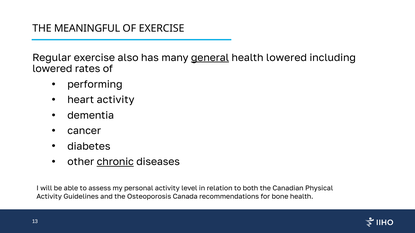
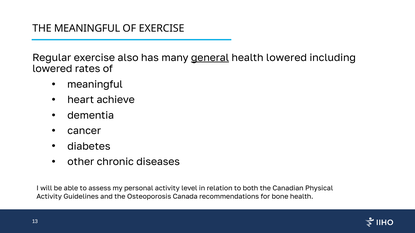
performing: performing -> meaningful (95, 84)
heart activity: activity -> achieve (116, 100)
chronic underline: present -> none (115, 162)
